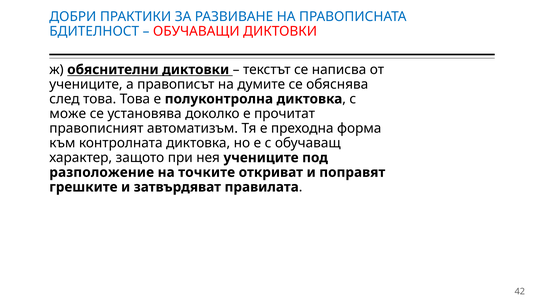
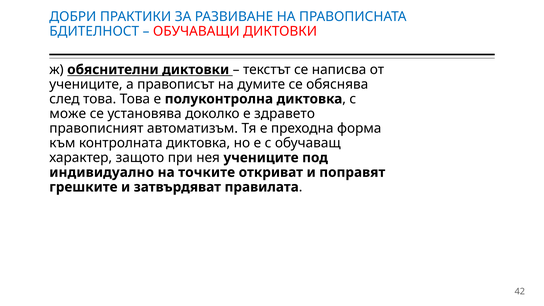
прочитат: прочитат -> здравето (285, 114)
разположение: разположение -> индивидуално (102, 172)
